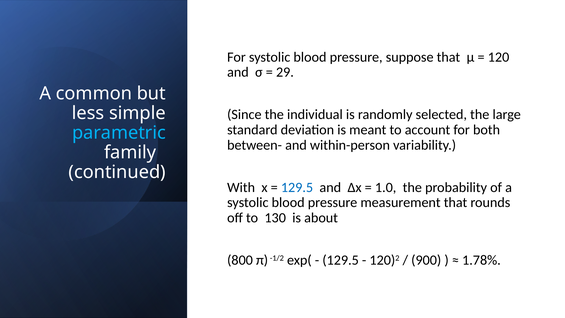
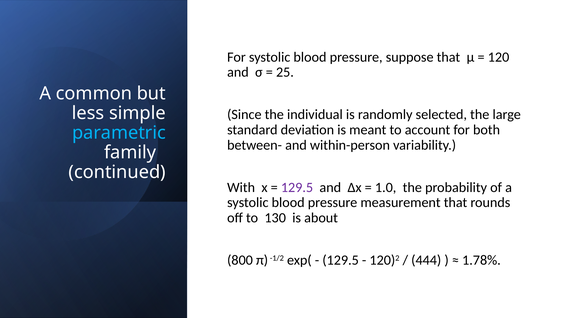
29: 29 -> 25 (285, 72)
129.5 colour: blue -> purple (297, 187)
900: 900 -> 444 (426, 260)
